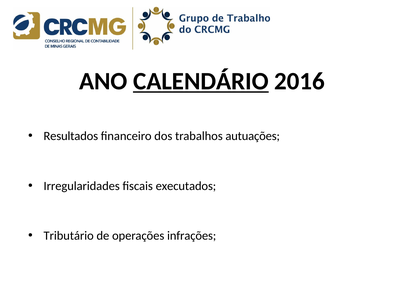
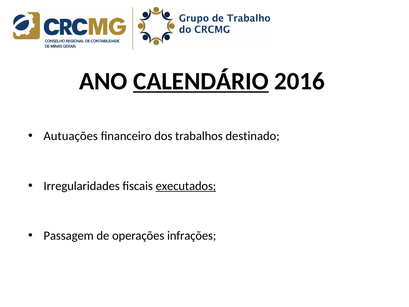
Resultados: Resultados -> Autuações (71, 136)
autuações: autuações -> destinado (253, 136)
executados underline: none -> present (186, 186)
Tributário: Tributário -> Passagem (69, 236)
